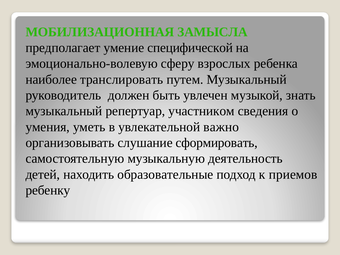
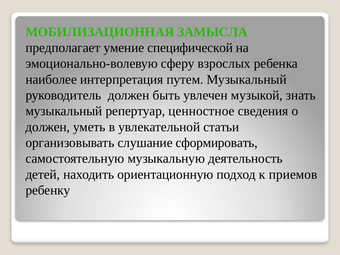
транслировать: транслировать -> интерпретация (122, 79)
участником: участником -> ценностное (201, 111)
умения: умения -> должен (48, 127)
важно: важно -> статьи (221, 127)
образовательные: образовательные -> ориентационную (165, 174)
